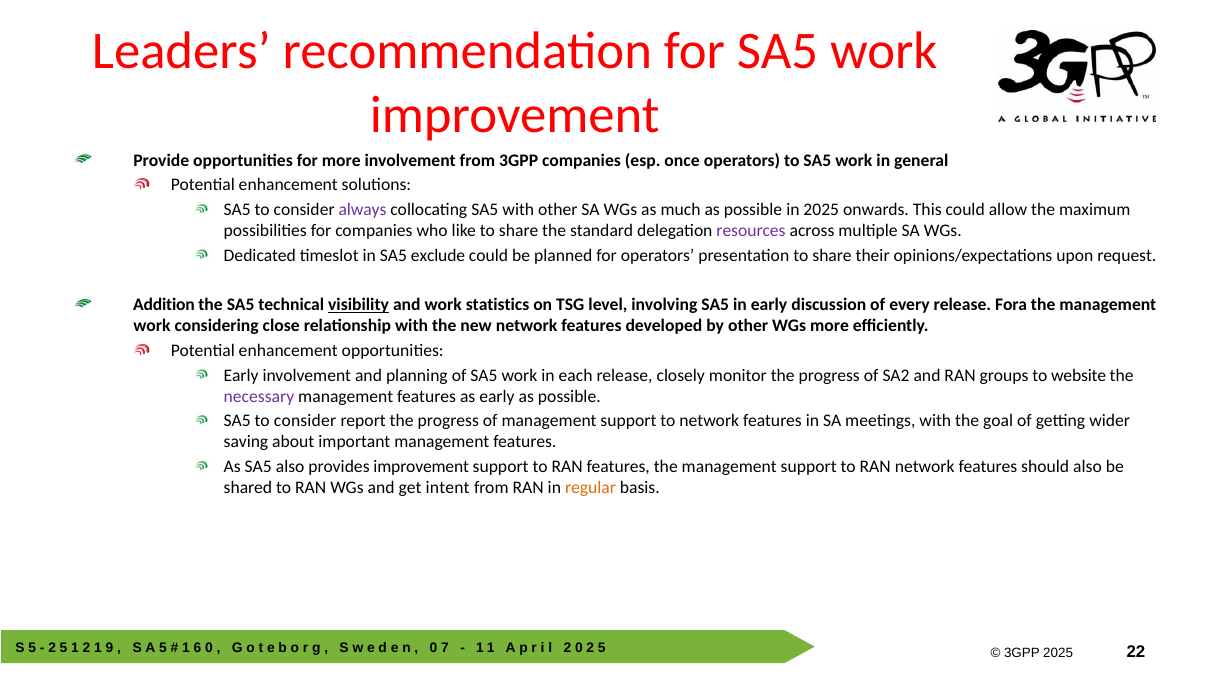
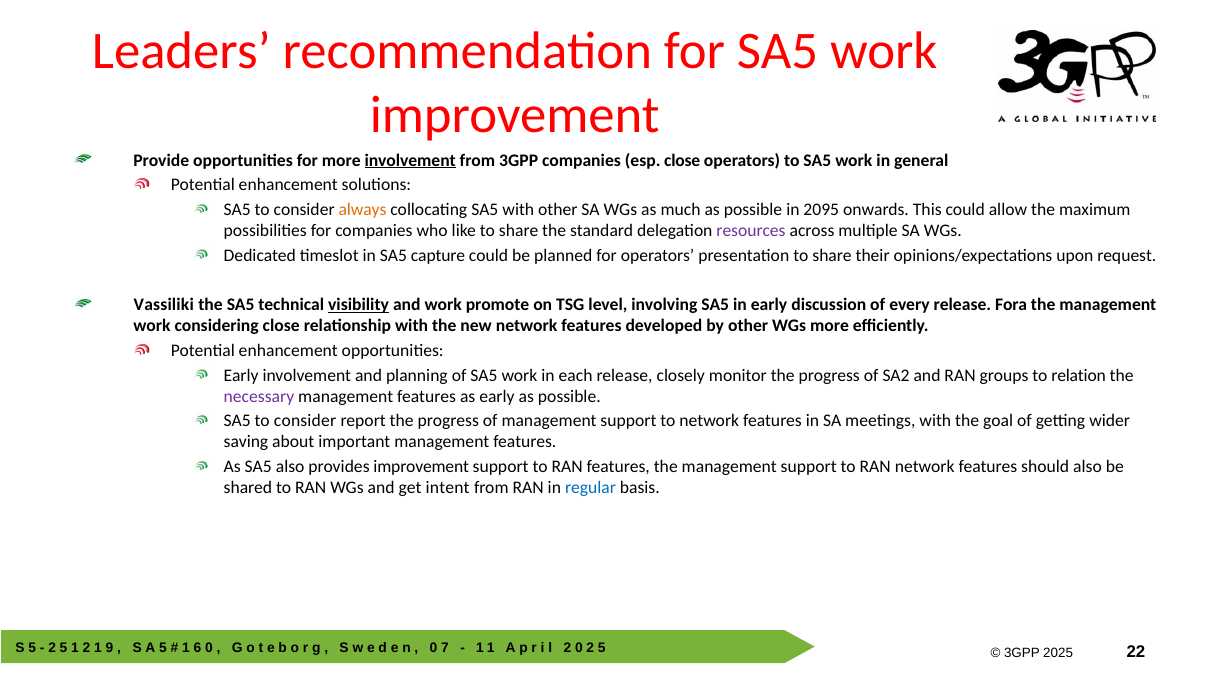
involvement underline: none -> present (410, 160)
esp once: once -> close (682, 160)
always colour: purple -> orange (363, 209)
in 2025: 2025 -> 2095 (821, 209)
exclude: exclude -> capture (438, 255)
Addition: Addition -> Vassiliki (164, 304)
statistics: statistics -> promote (498, 304)
website: website -> relation (1079, 375)
regular colour: orange -> blue (590, 487)
